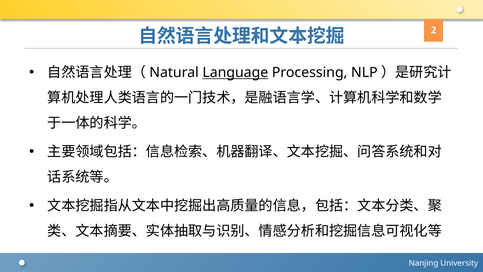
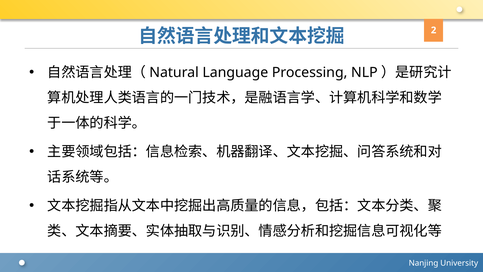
Language underline: present -> none (235, 72)
